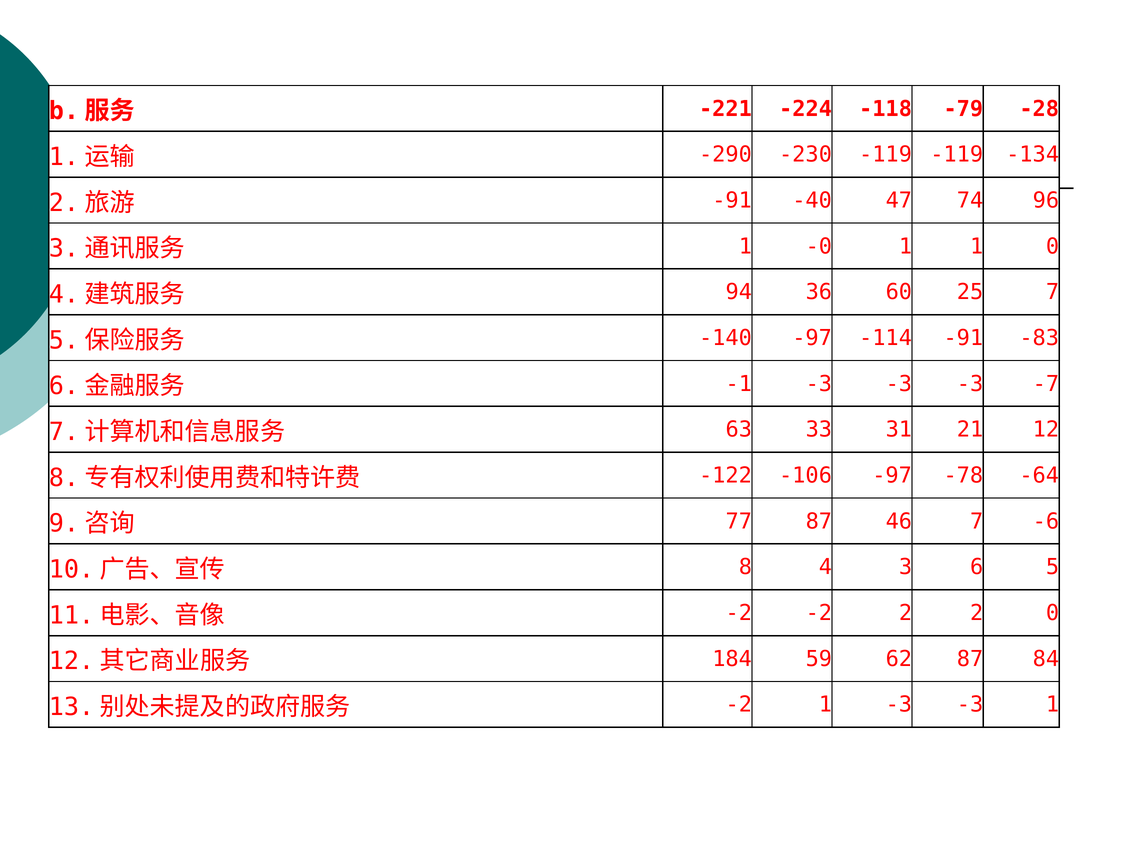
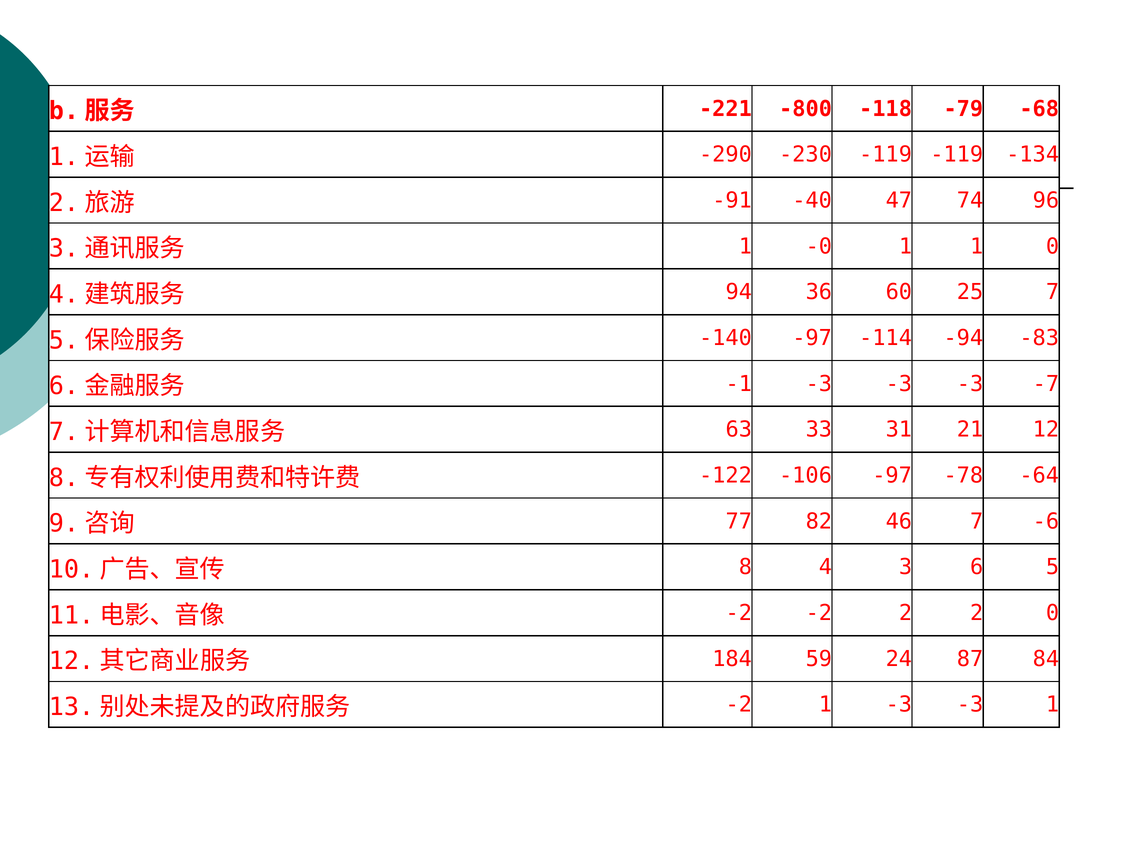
-224: -224 -> -800 (806, 109)
-28: -28 -> -68 (1039, 109)
-114 -91: -91 -> -94 (963, 338)
77 87: 87 -> 82 (819, 522)
62: 62 -> 24 (899, 659)
